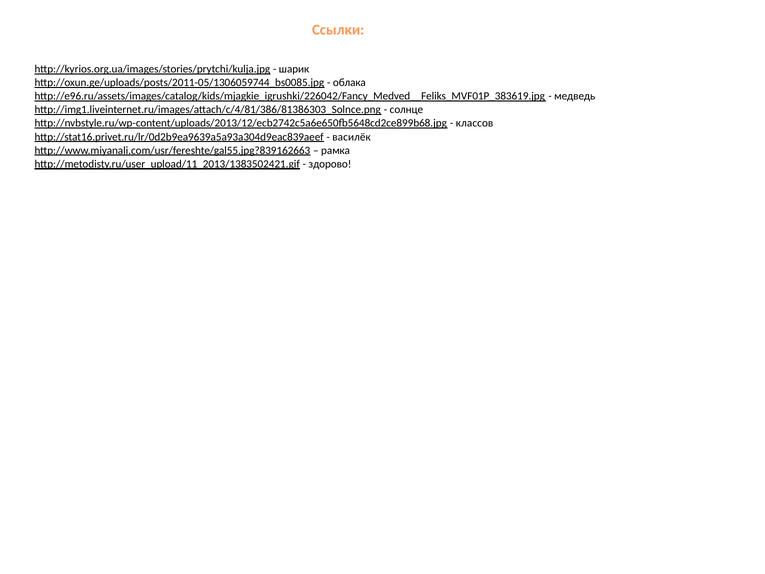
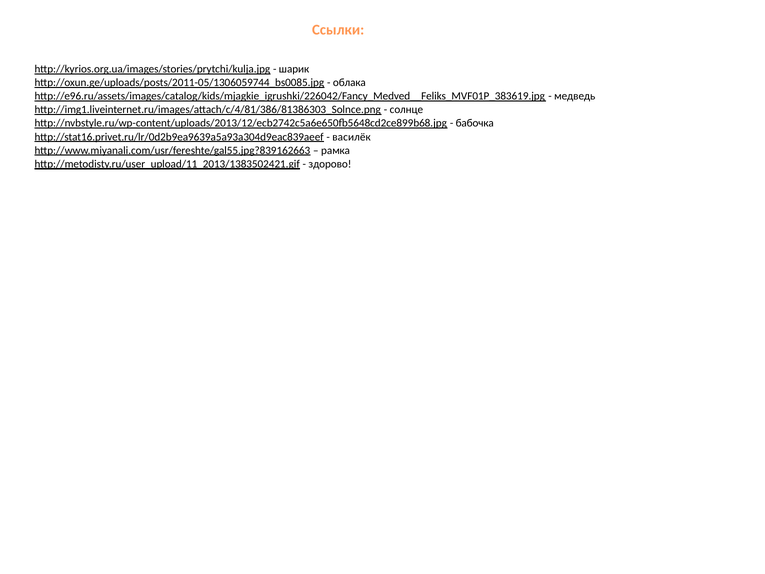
классов: классов -> бабочка (475, 123)
